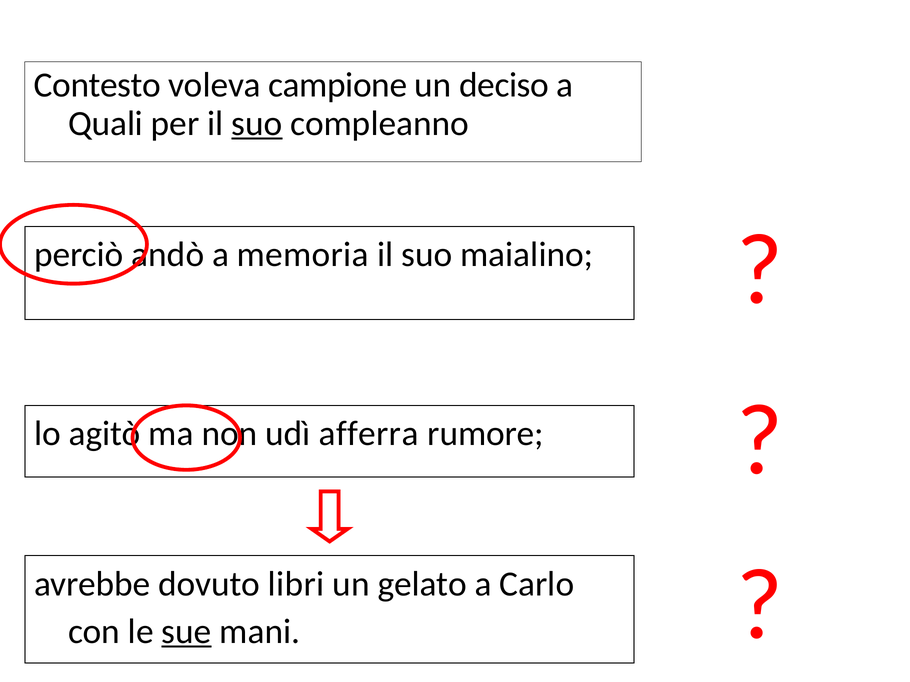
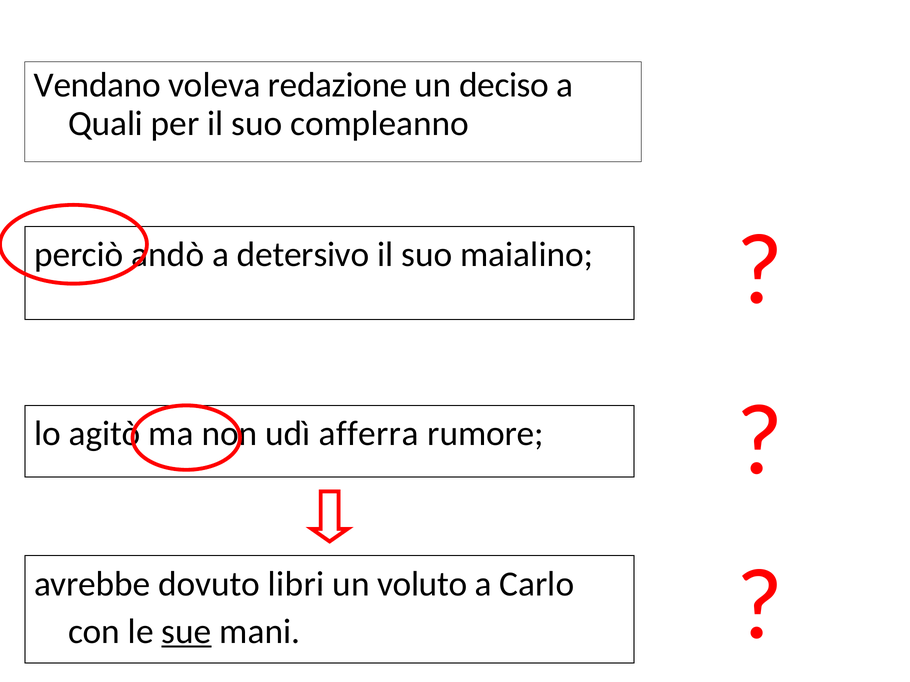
Contesto: Contesto -> Vendano (97, 85)
campione: campione -> redazione (338, 85)
suo underline: present -> none (257, 123)
memoria: memoria -> detersivo (303, 255)
gelato: gelato -> voluto (422, 584)
